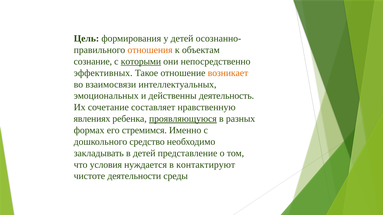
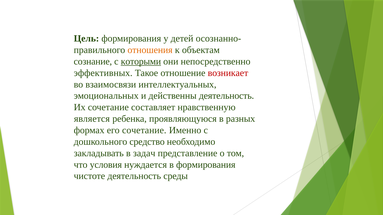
возникает colour: orange -> red (228, 73)
явлениях: явлениях -> является (92, 119)
проявляющуюся underline: present -> none (183, 119)
его стремимся: стремимся -> сочетание (144, 130)
в детей: детей -> задач (144, 153)
в контактируют: контактируют -> формирования (206, 165)
чистоте деятельности: деятельности -> деятельность (134, 176)
